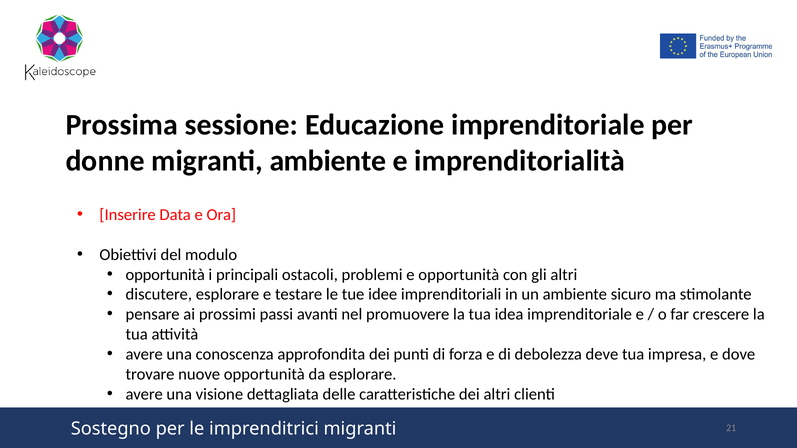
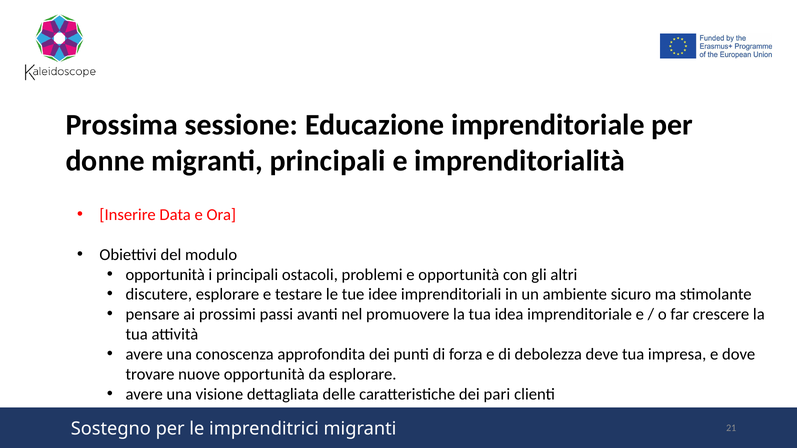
migranti ambiente: ambiente -> principali (328, 161)
dei altri: altri -> pari (497, 394)
